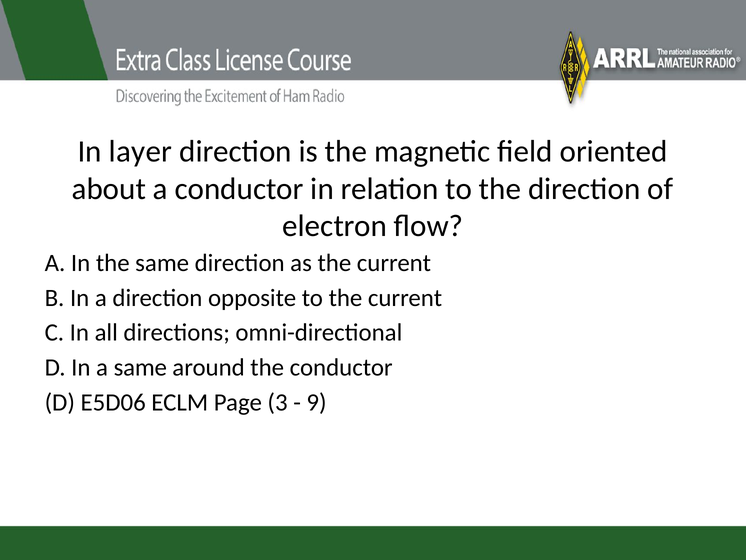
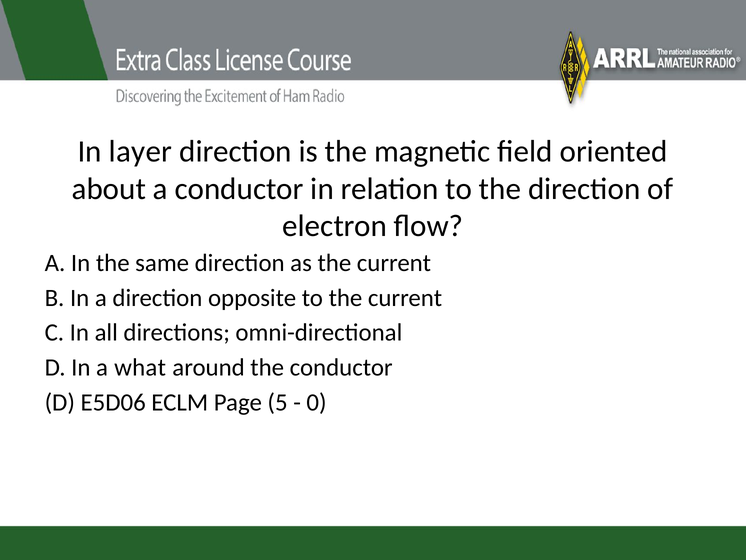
a same: same -> what (140, 367)
3: 3 -> 5 (278, 402)
9: 9 -> 0 (317, 402)
